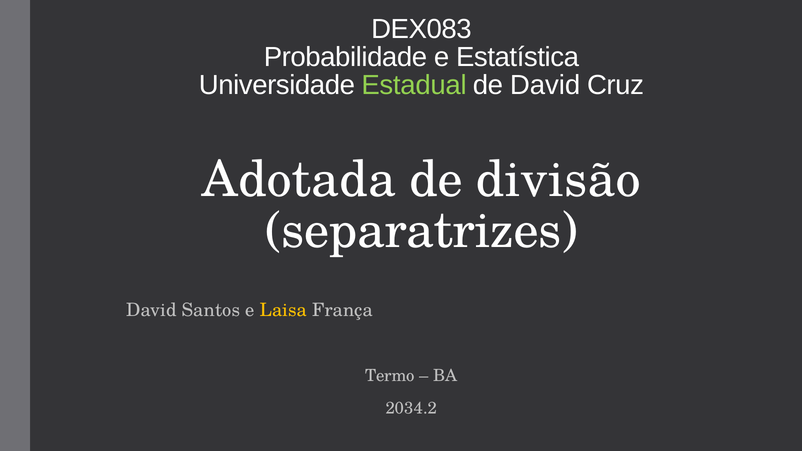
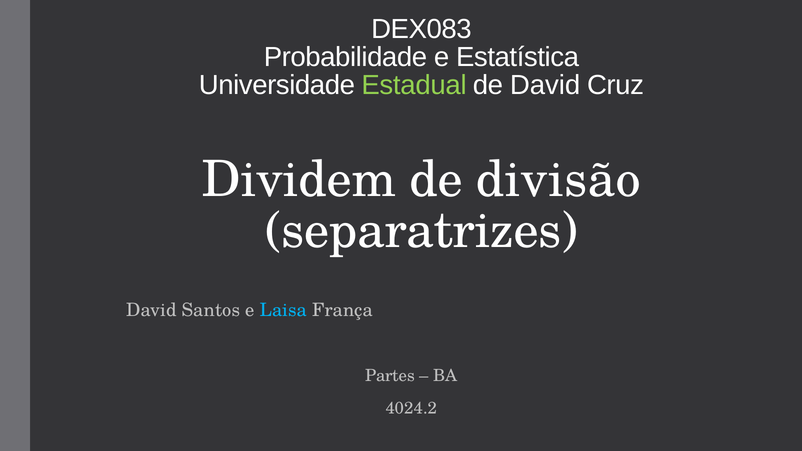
Adotada: Adotada -> Dividem (299, 180)
Laisa colour: yellow -> light blue (283, 310)
Termo: Termo -> Partes (390, 376)
2034.2: 2034.2 -> 4024.2 (411, 408)
